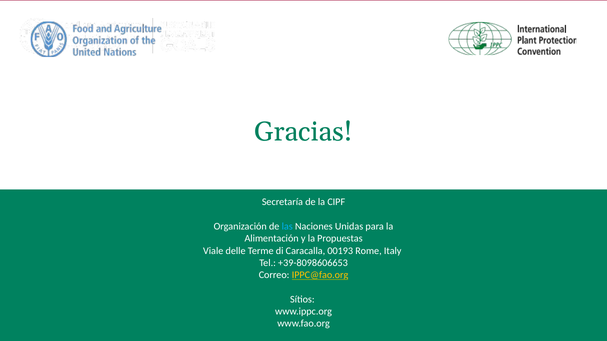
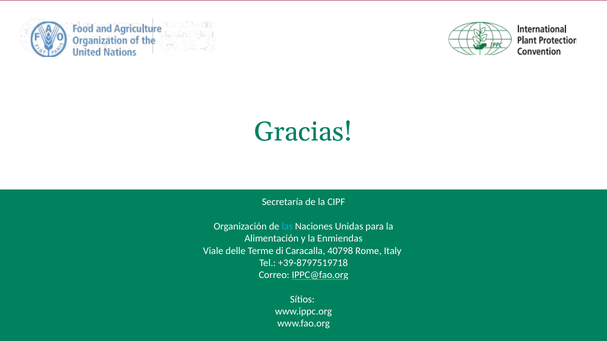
Propuestas: Propuestas -> Enmiendas (340, 239)
00193: 00193 -> 40798 (340, 251)
+39-8098606653: +39-8098606653 -> +39-8797519718 (313, 263)
IPPC@fao.org colour: yellow -> white (320, 275)
